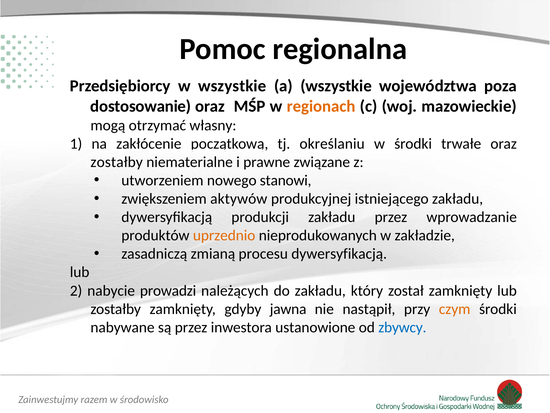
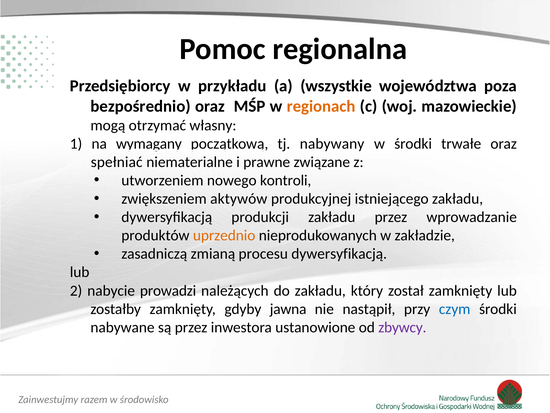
w wszystkie: wszystkie -> przykładu (232, 86)
dostosowanie: dostosowanie -> bezpośrednio (141, 106)
zakłócenie: zakłócenie -> wymagany (149, 144)
określaniu: określaniu -> nabywany (332, 144)
zostałby: zostałby -> spełniać (117, 162)
stanowi: stanowi -> kontroli (286, 180)
czym colour: orange -> blue (455, 309)
zbywcy colour: blue -> purple (402, 327)
